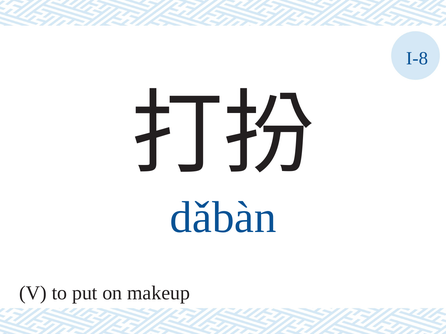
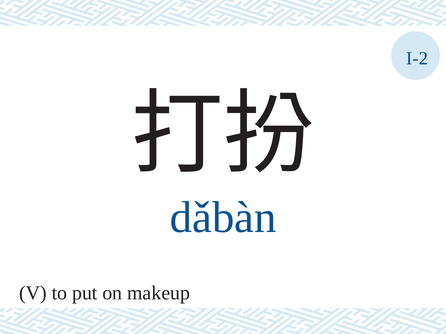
I-8: I-8 -> I-2 (417, 58)
